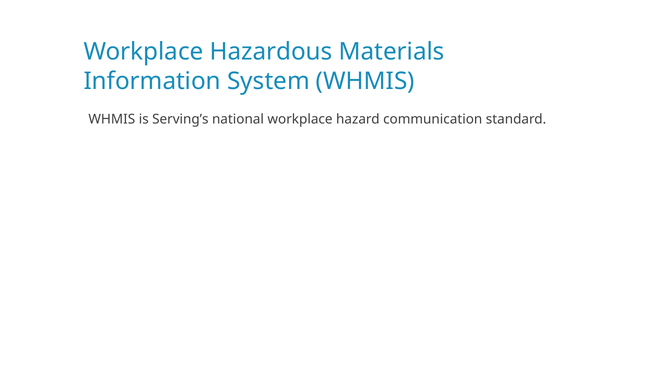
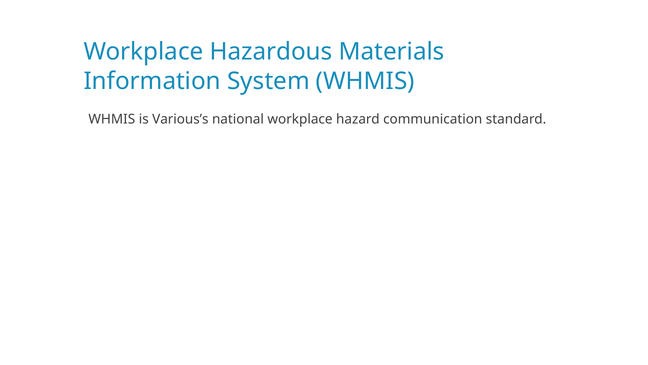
Serving’s: Serving’s -> Various’s (180, 119)
